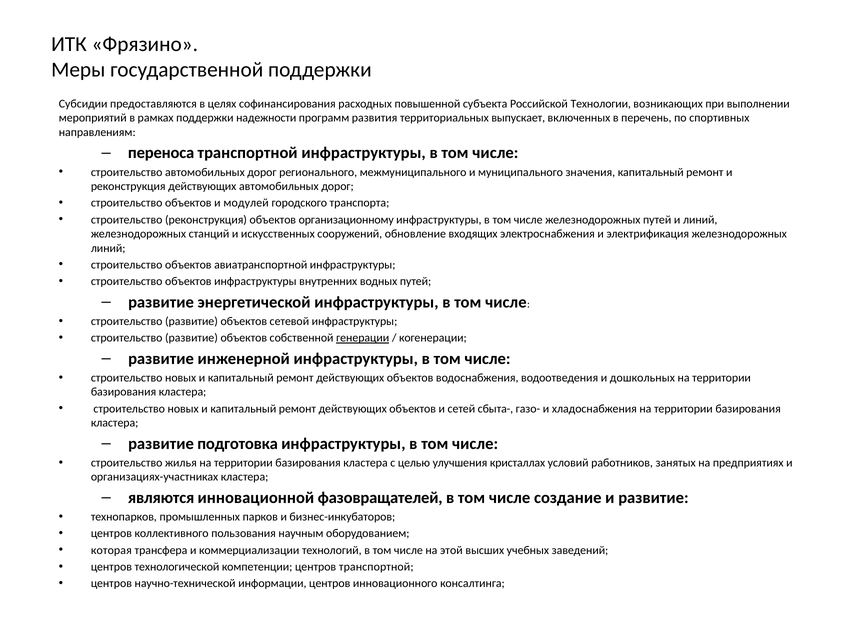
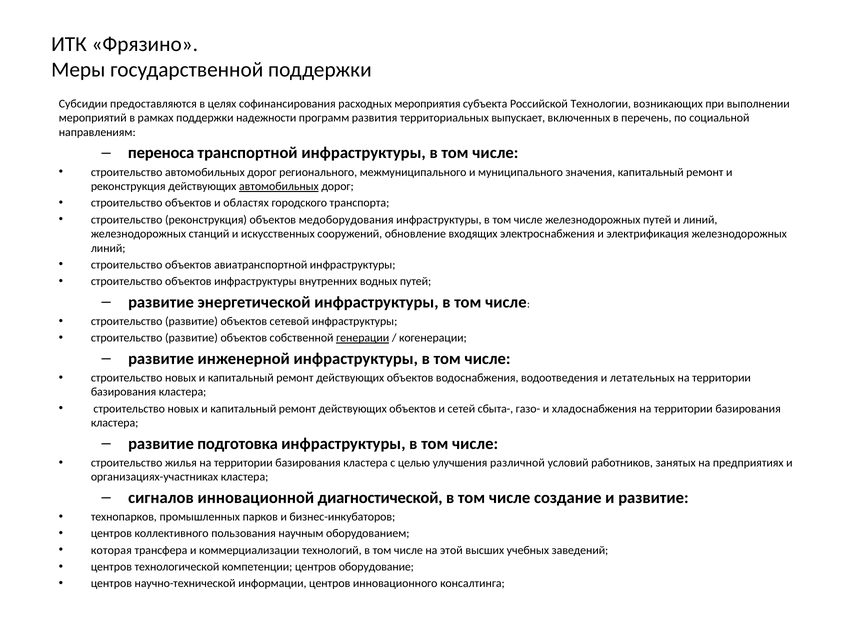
повышенной: повышенной -> мероприятия (428, 104)
спортивных: спортивных -> социальной (719, 118)
автомобильных underline: none -> present (279, 186)
модулей: модулей -> областях (246, 203)
организационному: организационному -> медоборудования (346, 220)
дошкольных: дошкольных -> летательных (642, 378)
кристаллах: кристаллах -> различной (517, 463)
являются: являются -> сигналов (161, 498)
фазовращателей: фазовращателей -> диагностической (380, 498)
центров транспортной: транспортной -> оборудование (376, 567)
